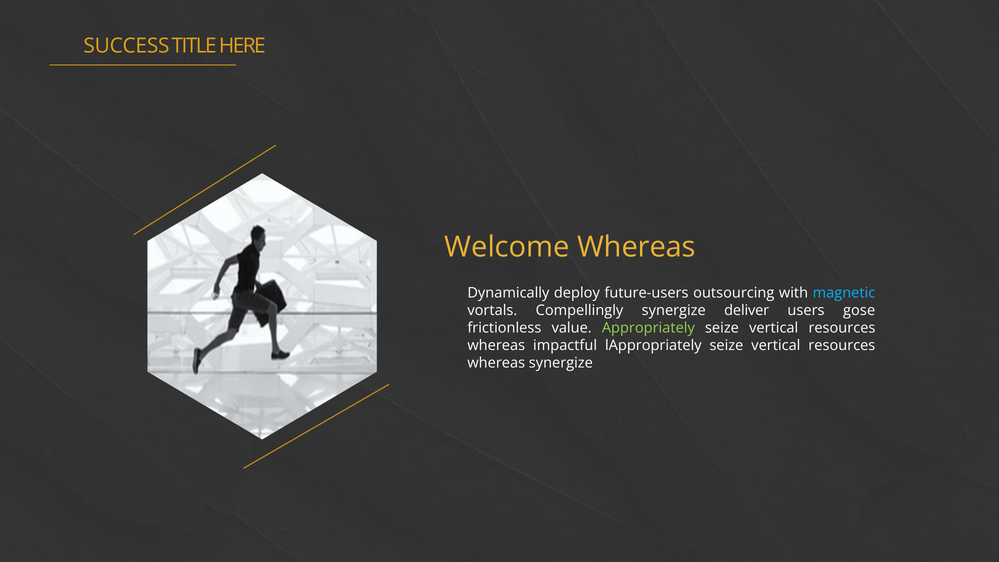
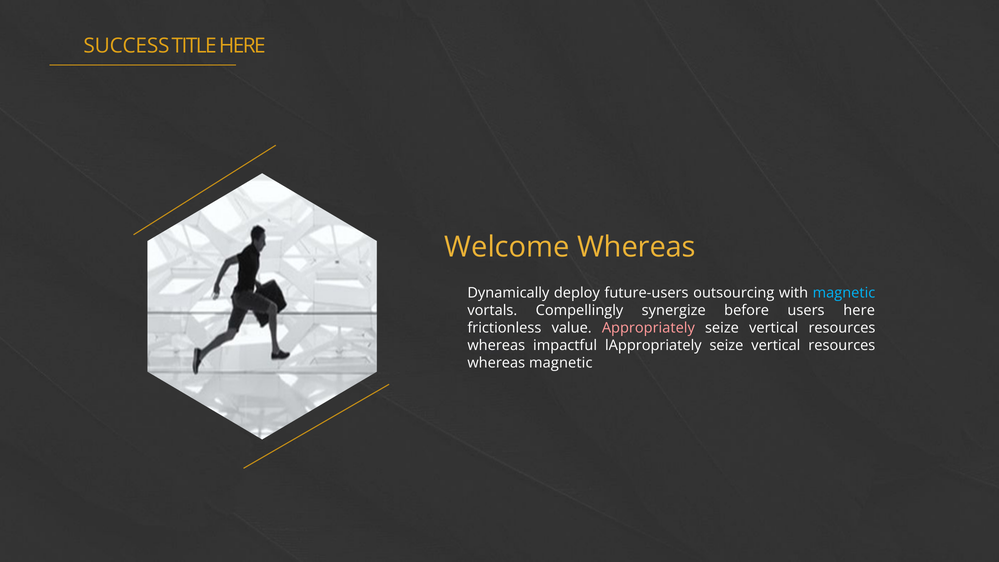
deliver: deliver -> before (747, 310)
users gose: gose -> here (859, 310)
Appropriately colour: light green -> pink (648, 328)
whereas synergize: synergize -> magnetic (561, 363)
